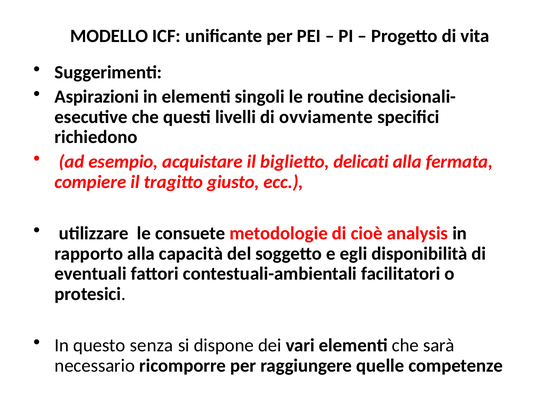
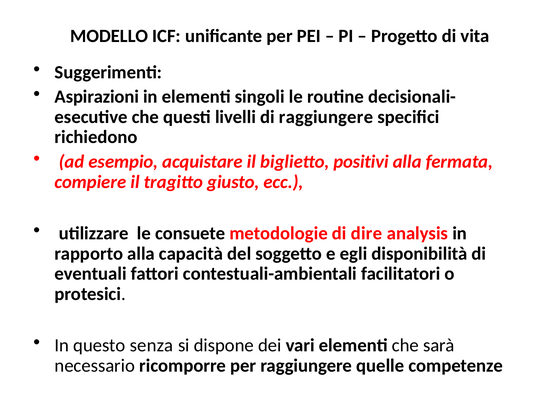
di ovviamente: ovviamente -> raggiungere (326, 117)
delicati: delicati -> positivi (361, 162)
cioè: cioè -> dire (367, 233)
